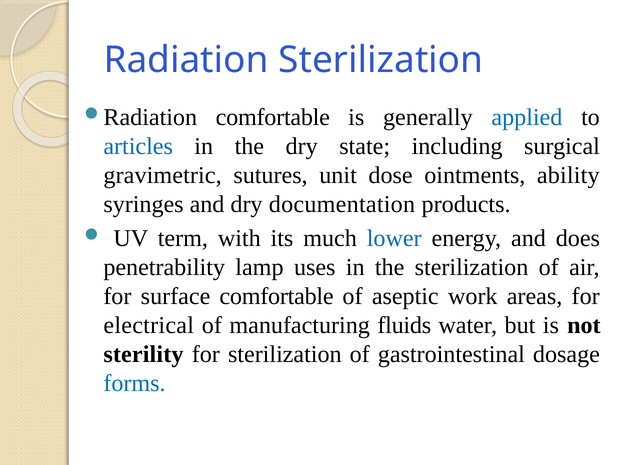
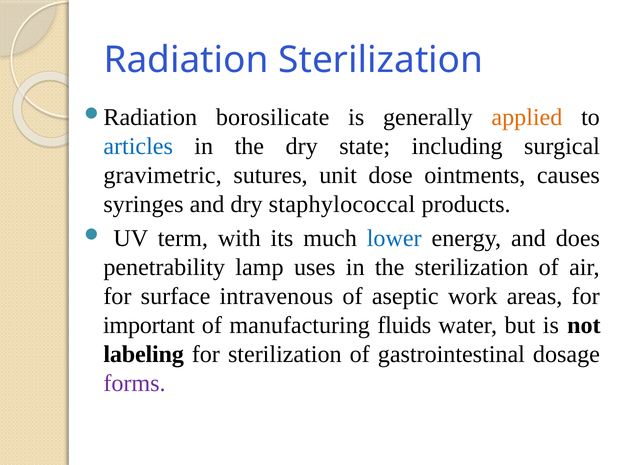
comfortable: comfortable -> borosilicate (273, 118)
applied colour: blue -> orange (527, 118)
ability: ability -> causes (568, 176)
documentation: documentation -> staphylococcal (342, 205)
surface comfortable: comfortable -> intravenous (276, 297)
electrical: electrical -> important (149, 326)
sterility: sterility -> labeling (144, 355)
forms colour: blue -> purple (135, 384)
